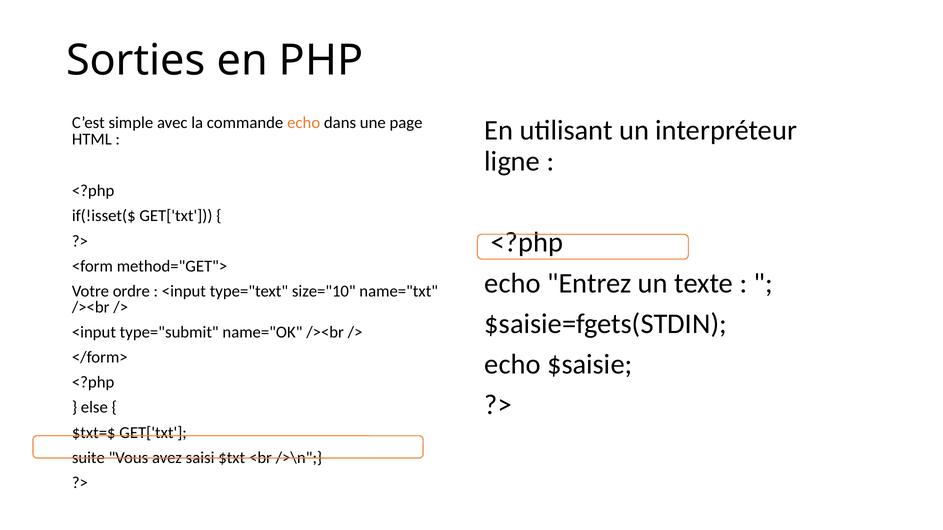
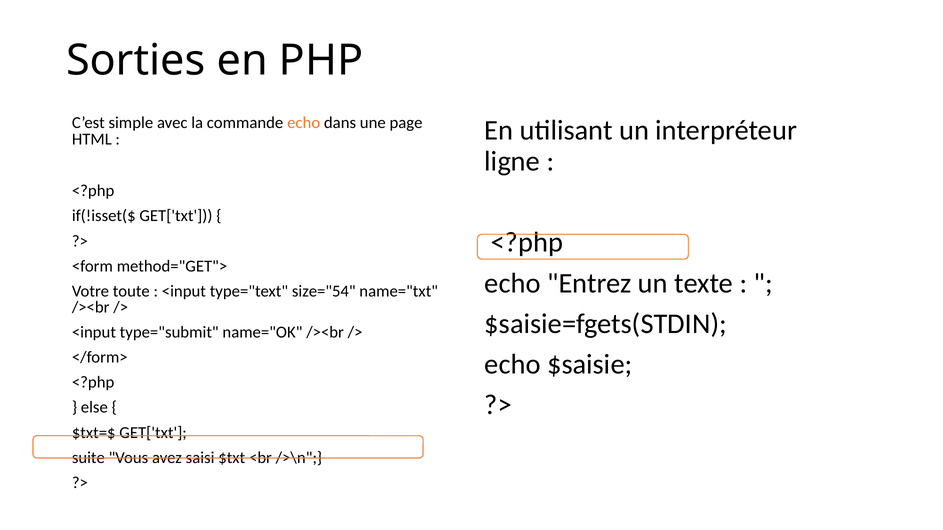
ordre: ordre -> toute (131, 291)
size="10: size="10 -> size="54 (324, 291)
